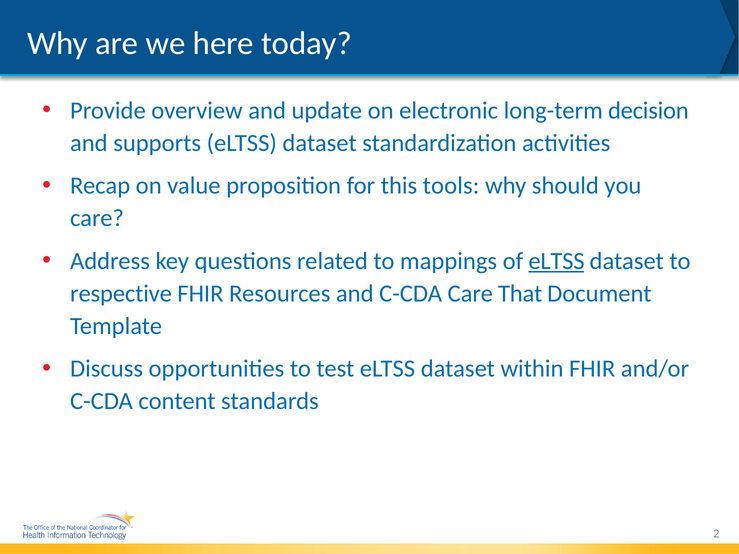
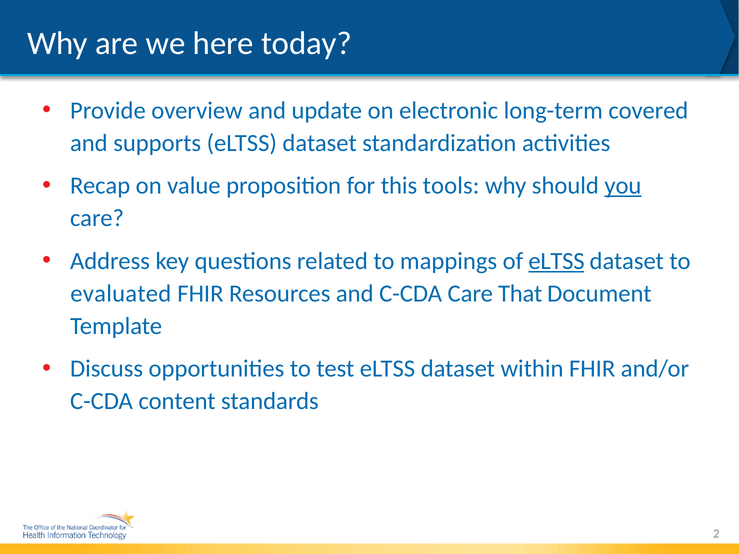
decision: decision -> covered (648, 111)
you underline: none -> present (623, 186)
respective: respective -> evaluated (121, 294)
